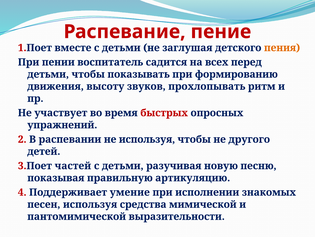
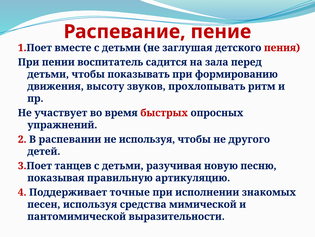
пения colour: orange -> red (282, 48)
всех: всех -> зала (217, 62)
частей: частей -> танцев (73, 165)
умение: умение -> точные (130, 192)
